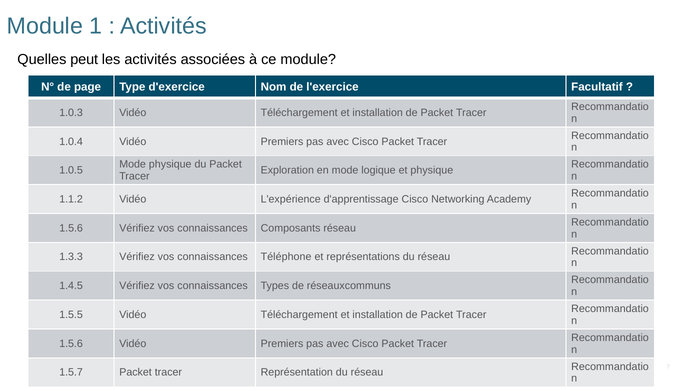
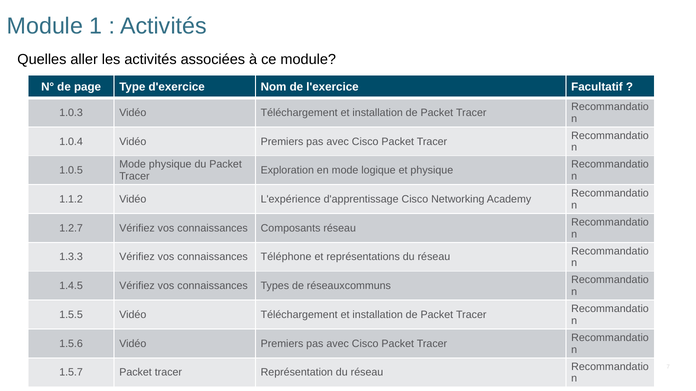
peut: peut -> aller (84, 60)
1.5.6: 1.5.6 -> 1.2.7 (71, 228)
